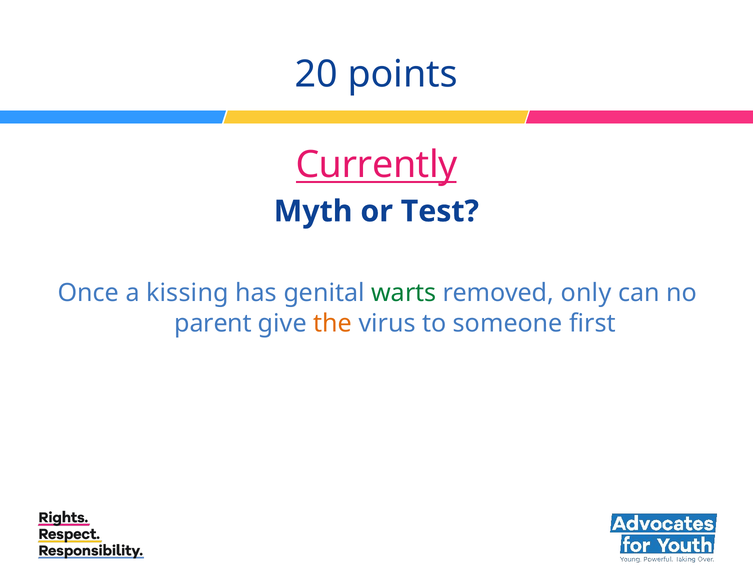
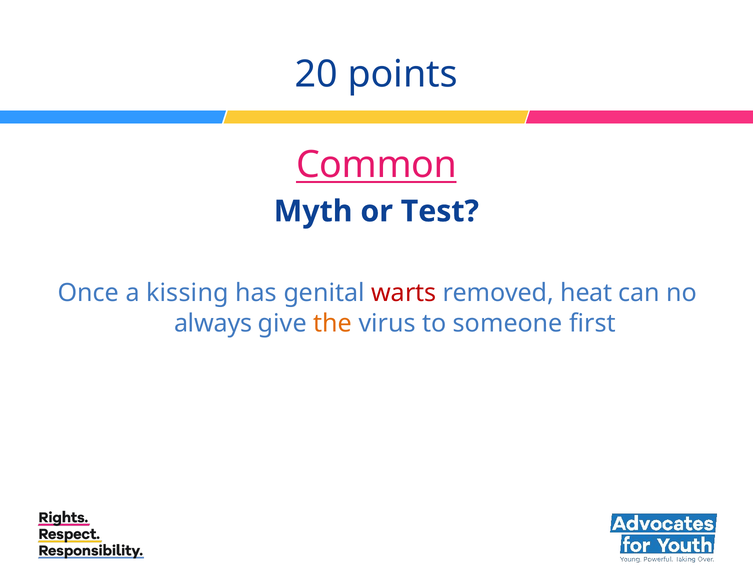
Currently: Currently -> Common (377, 165)
warts colour: green -> red (404, 293)
only: only -> heat (586, 293)
parent: parent -> always (213, 323)
